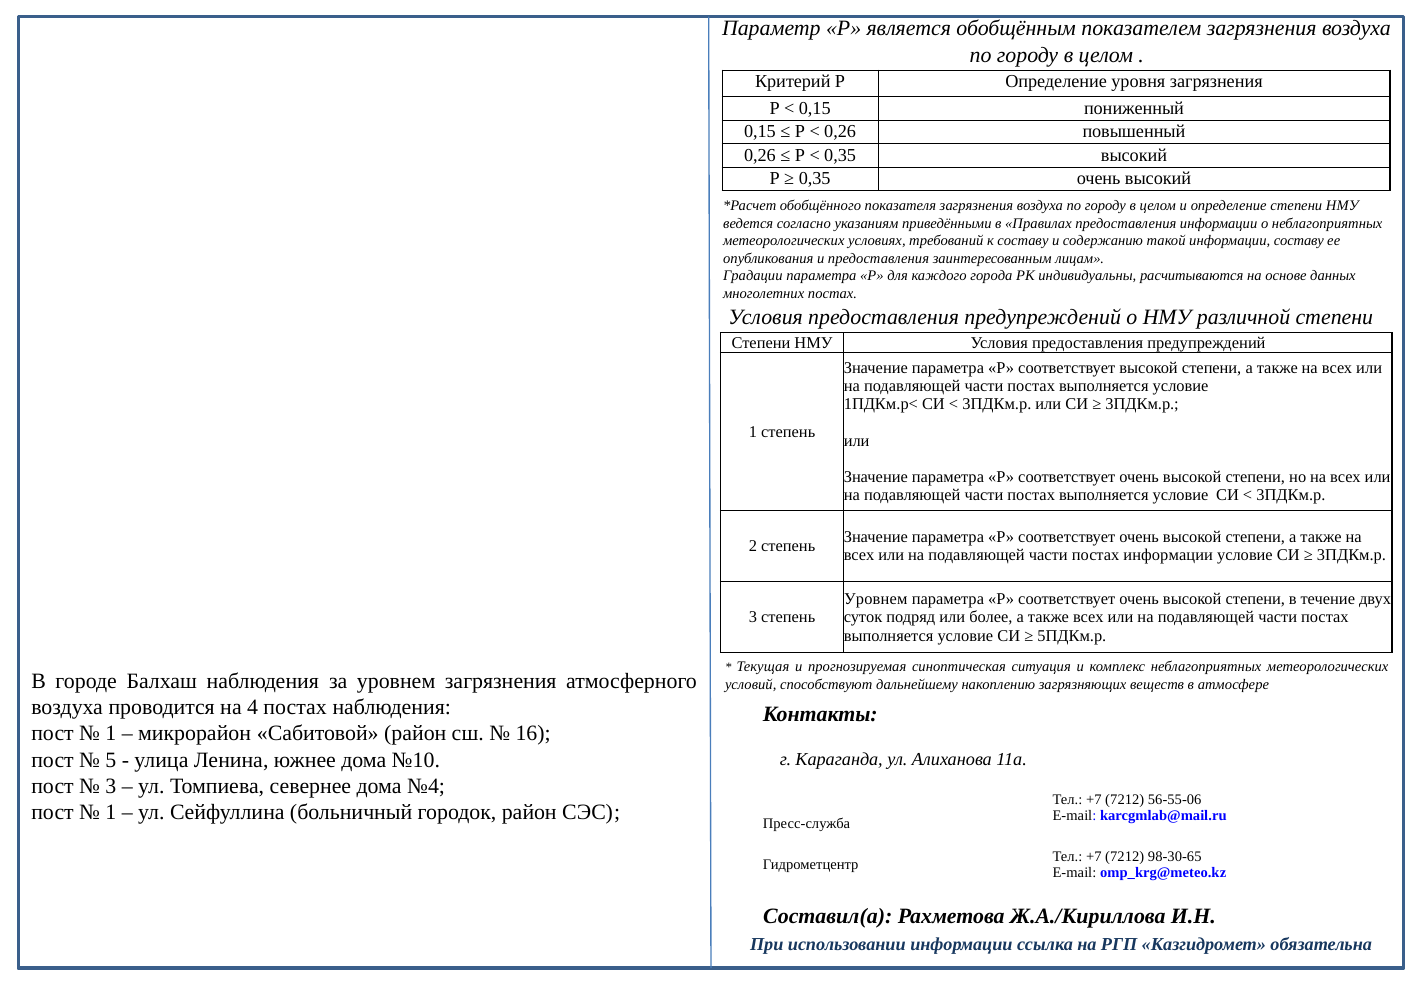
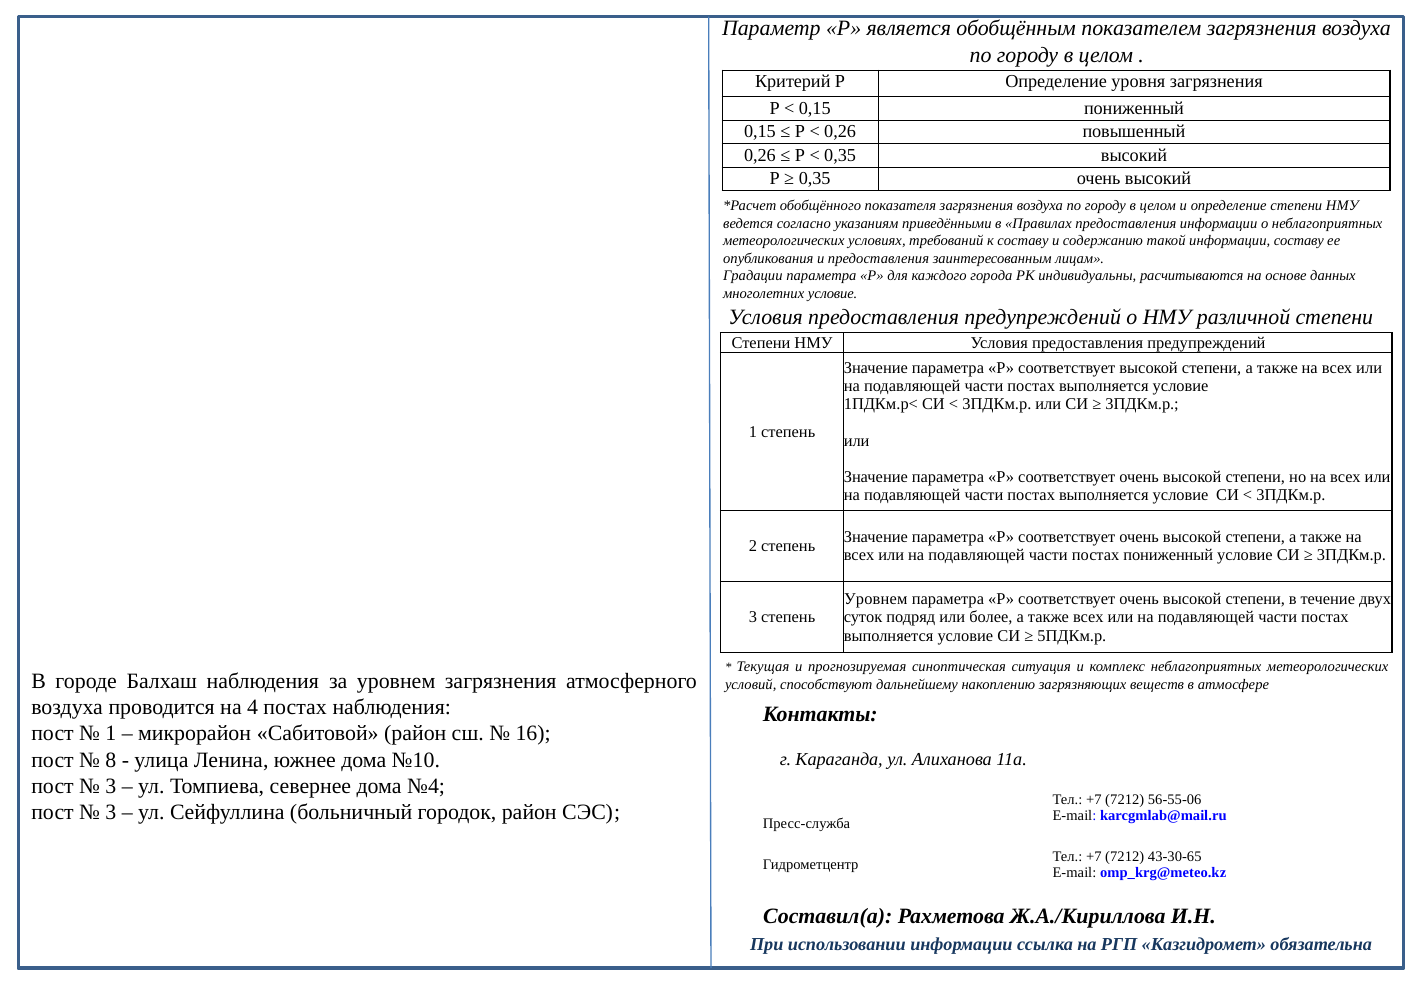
многолетних постах: постах -> условие (833, 293)
постах информации: информации -> пониженный (1168, 555)
5: 5 -> 8 (111, 759)
1: 1 -> 3 (111, 812)
98-30-65: 98-30-65 -> 43-30-65 (1175, 856)
